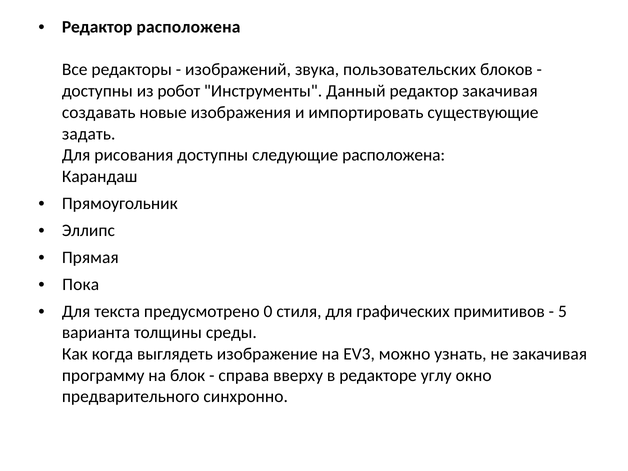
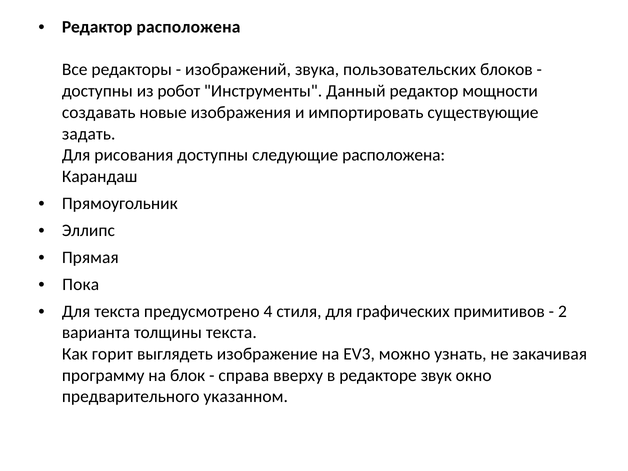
редактор закачивая: закачивая -> мощности (500, 91)
0: 0 -> 4 (268, 311)
5: 5 -> 2 (562, 311)
толщины среды: среды -> текста (231, 333)
когда: когда -> горит (112, 354)
углу: углу -> звук (436, 375)
синхронно: синхронно -> указанном (246, 397)
